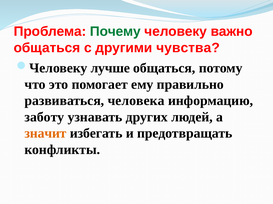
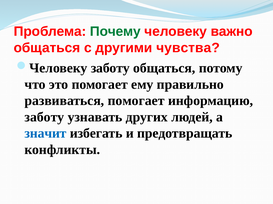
лучше: лучше -> заботу (110, 68)
развиваться человека: человека -> помогает (136, 101)
значит colour: orange -> blue (46, 134)
